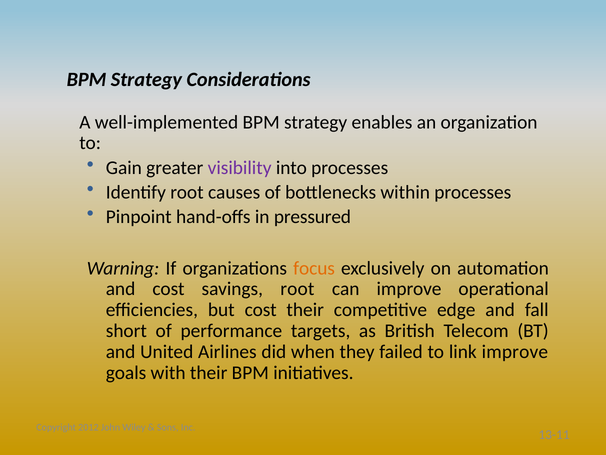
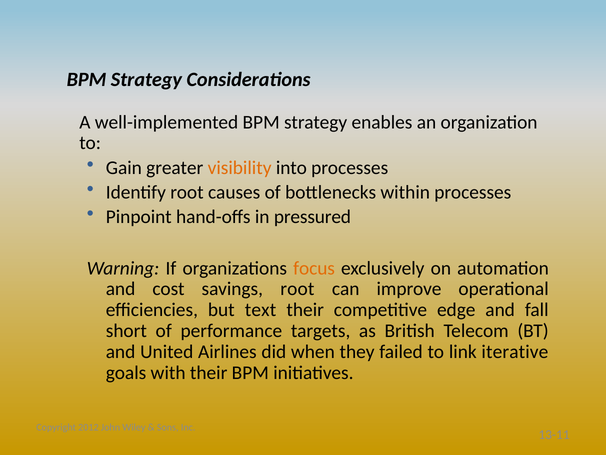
visibility colour: purple -> orange (240, 167)
but cost: cost -> text (261, 310)
link improve: improve -> iterative (515, 351)
